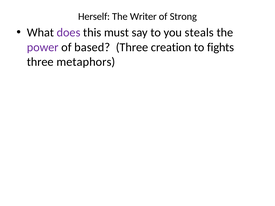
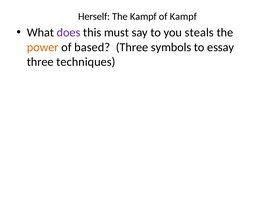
The Writer: Writer -> Kampf (143, 17)
of Strong: Strong -> Kampf (183, 17)
power colour: purple -> orange (43, 47)
creation: creation -> symbols (171, 47)
fights: fights -> essay (221, 47)
metaphors: metaphors -> techniques (86, 62)
